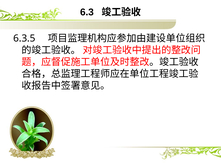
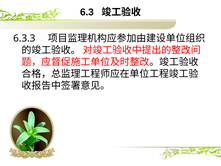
6.3.5: 6.3.5 -> 6.3.3 (24, 38)
